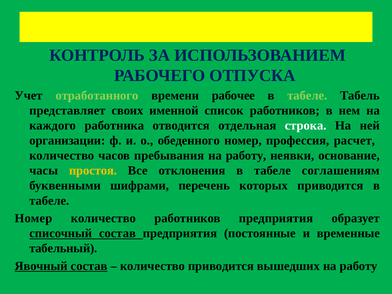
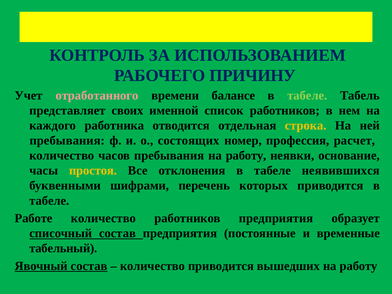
ОТПУСКА: ОТПУСКА -> ПРИЧИНУ (253, 76)
отработанного colour: light green -> pink (97, 96)
рабочее: рабочее -> балансе (233, 96)
строка colour: white -> yellow (306, 126)
организации: организации -> пребывания (67, 141)
обеденного: обеденного -> состоящих (189, 141)
соглашениям: соглашениям -> неявившихся (341, 171)
Номер: Номер -> Работе (34, 218)
